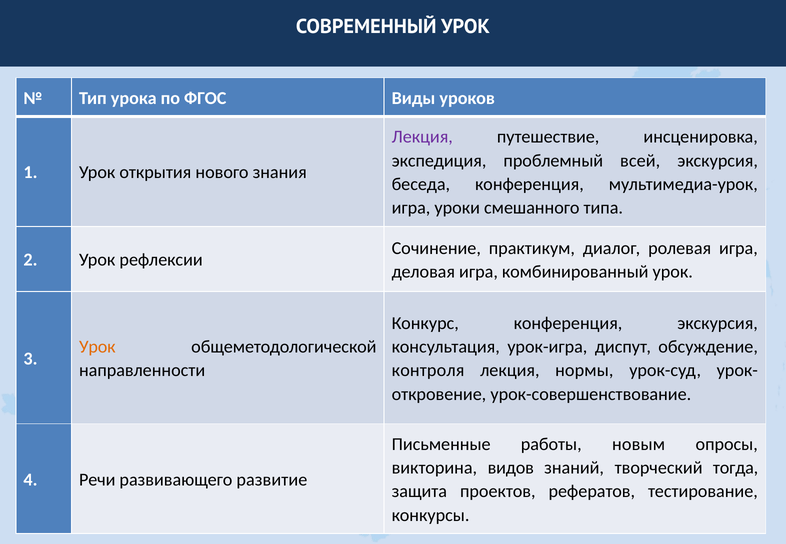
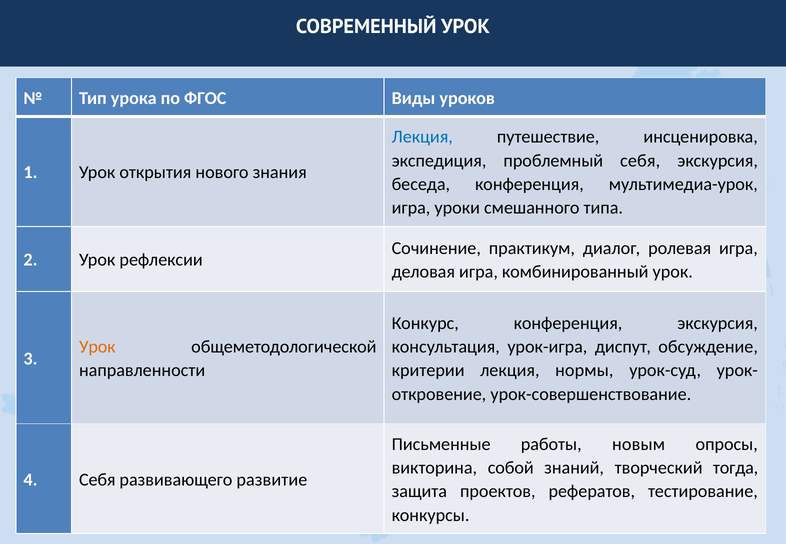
Лекция colour: purple -> blue (422, 137)
проблемный всей: всей -> себя (640, 161)
контроля: контроля -> критерии (428, 371)
видов: видов -> собой (511, 468)
4 Речи: Речи -> Себя (97, 480)
